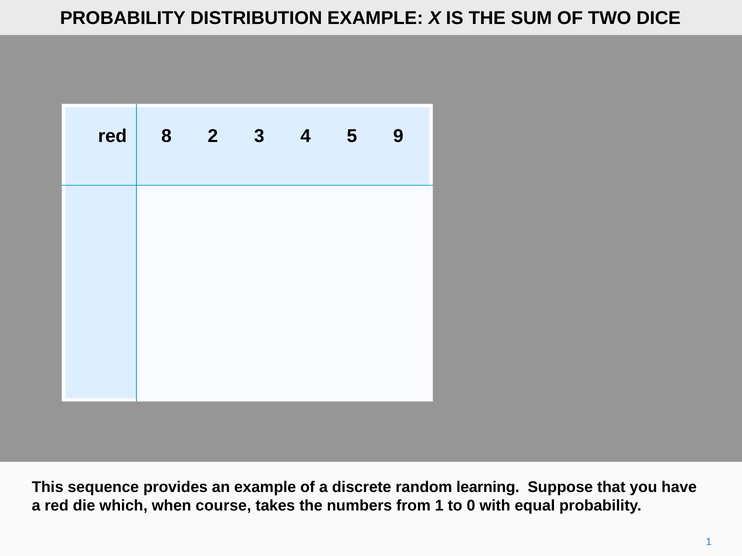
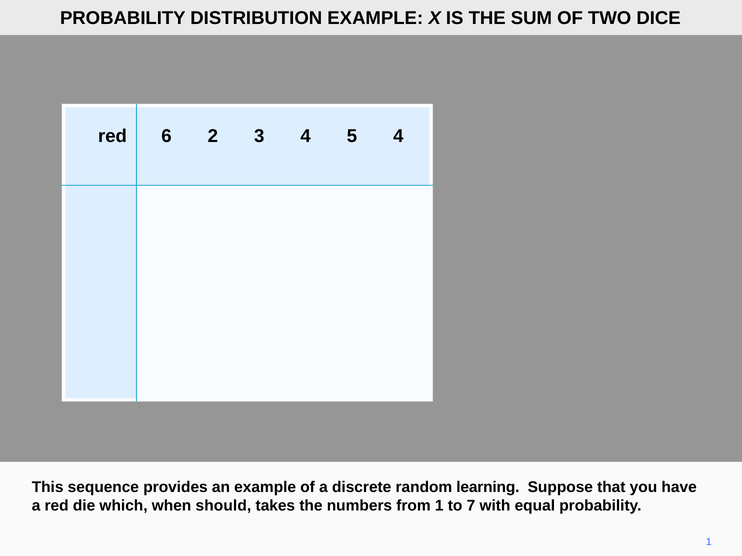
8: 8 -> 6 (166, 136)
5 9: 9 -> 4 (398, 136)
course: course -> should (223, 506)
0: 0 -> 7 (471, 506)
